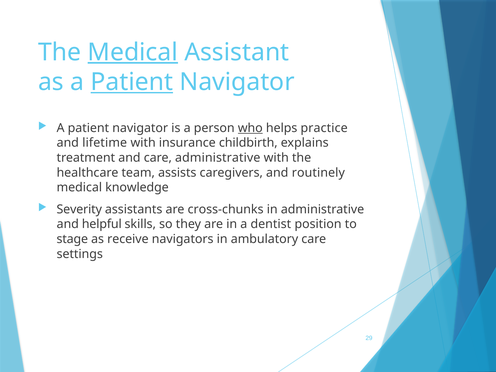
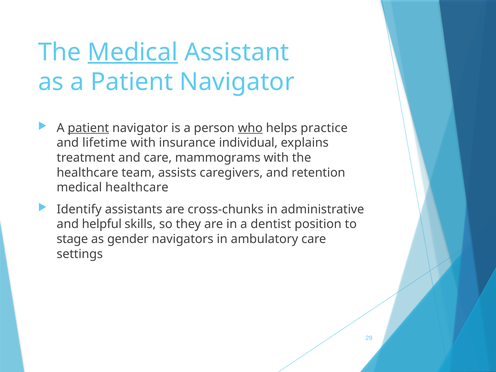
Patient underline: present -> none (132, 82)
patient underline: none -> present (88, 128)
childbirth: childbirth -> individual (248, 143)
care administrative: administrative -> mammograms (218, 158)
routinely: routinely -> retention (318, 173)
medical knowledge: knowledge -> healthcare (137, 188)
Severity: Severity -> Identify (79, 209)
receive: receive -> gender (128, 239)
